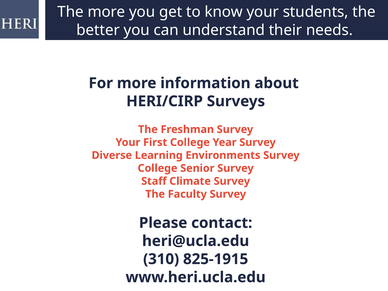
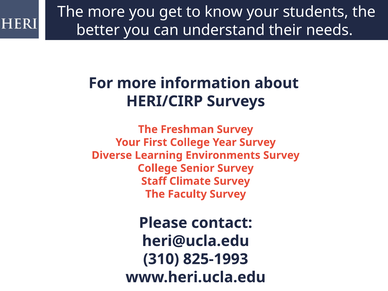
825-1915: 825-1915 -> 825-1993 (216, 259)
